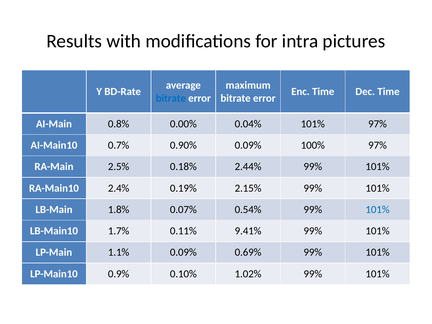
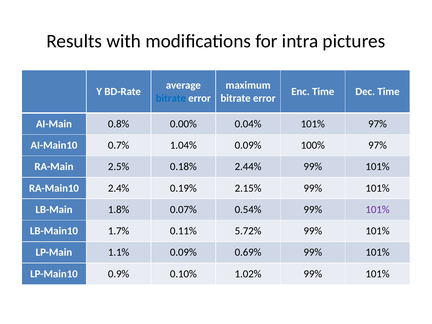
0.90%: 0.90% -> 1.04% (183, 145)
101% colour: blue -> purple (378, 210)
9.41%: 9.41% -> 5.72% (248, 231)
